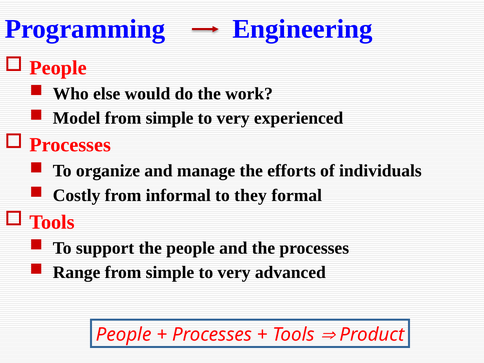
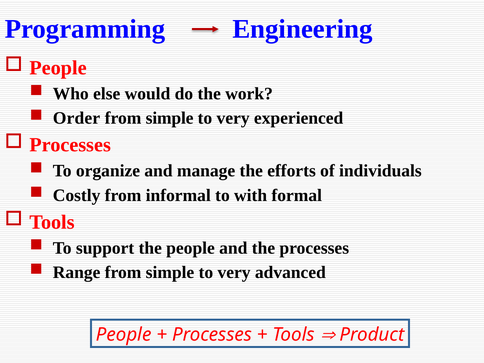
Model: Model -> Order (76, 118)
they: they -> with (251, 195)
